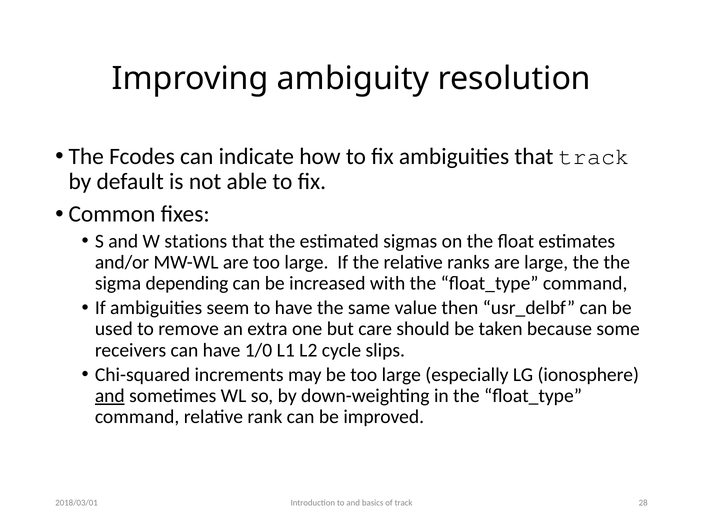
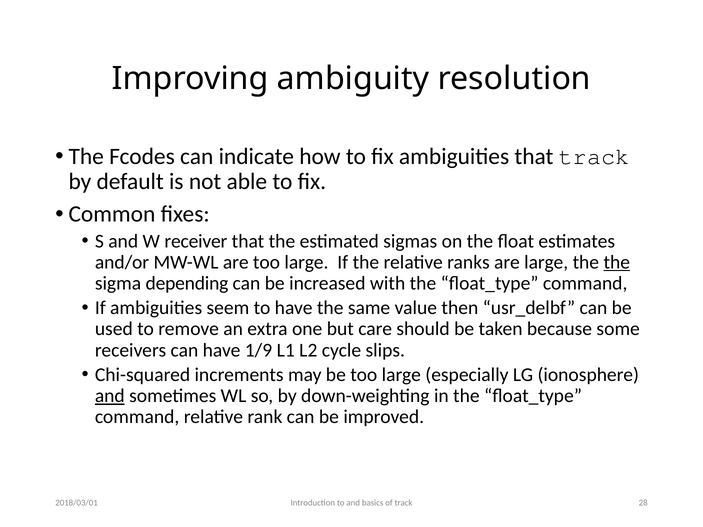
stations: stations -> receiver (196, 241)
the underline: none -> present (617, 262)
1/0: 1/0 -> 1/9 (259, 350)
